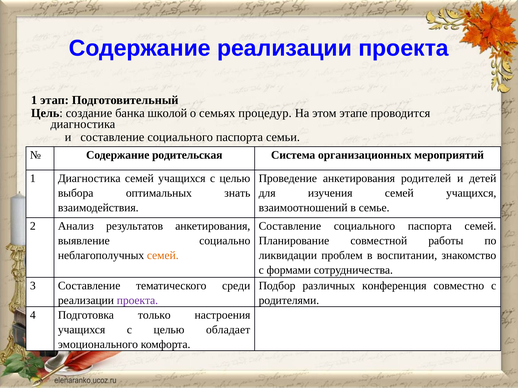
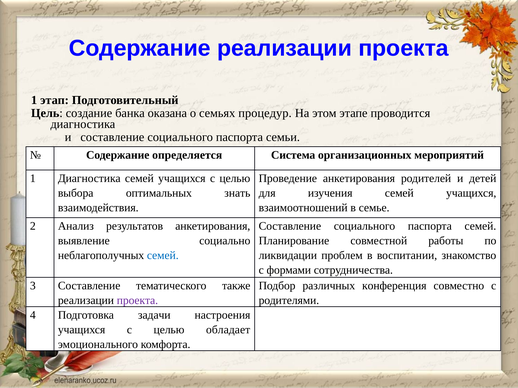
школой: школой -> оказана (167, 113)
родительская: родительская -> определяется (187, 155)
семей colour: orange -> blue (163, 256)
среди: среди -> также (236, 286)
только: только -> задачи (154, 315)
